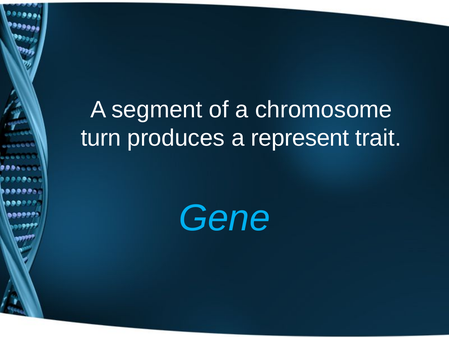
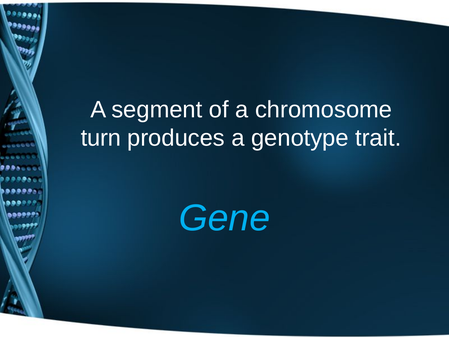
represent: represent -> genotype (300, 138)
